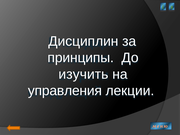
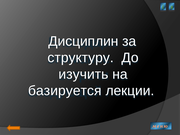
принципы: принципы -> структуру (81, 58)
управления: управления -> базируется (65, 91)
